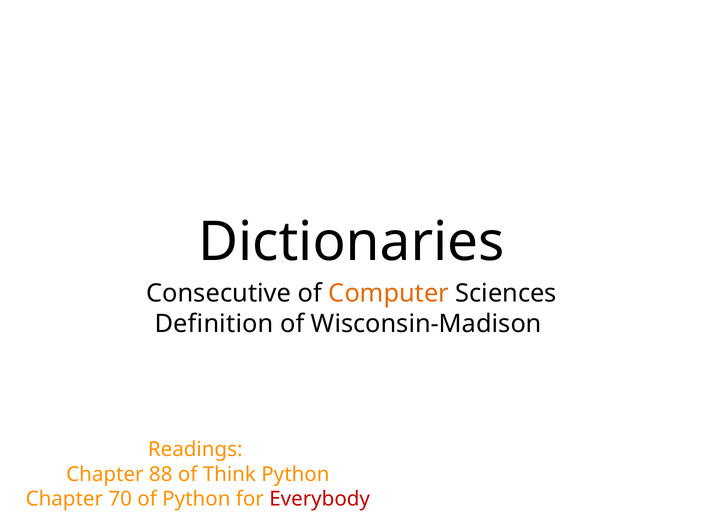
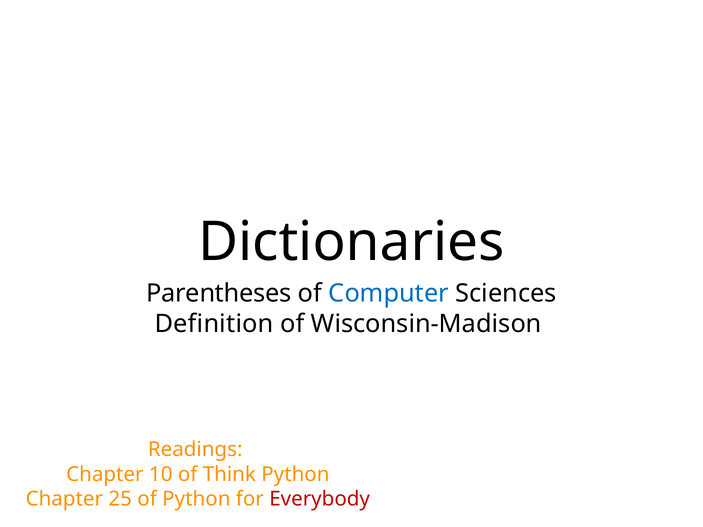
Consecutive: Consecutive -> Parentheses (219, 294)
Computer colour: orange -> blue (389, 294)
88: 88 -> 10 (161, 474)
70: 70 -> 25 (120, 499)
